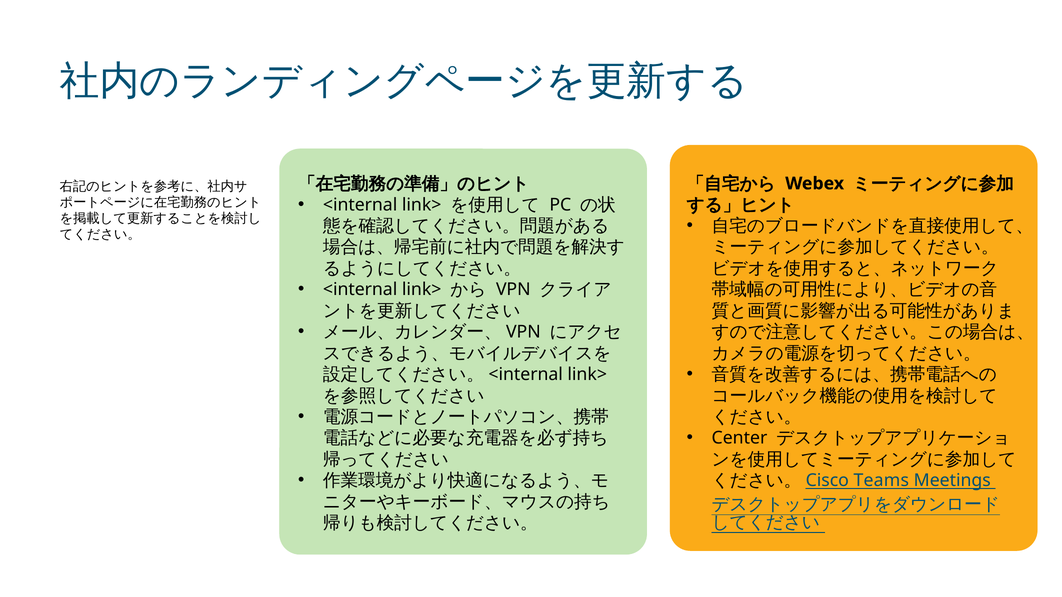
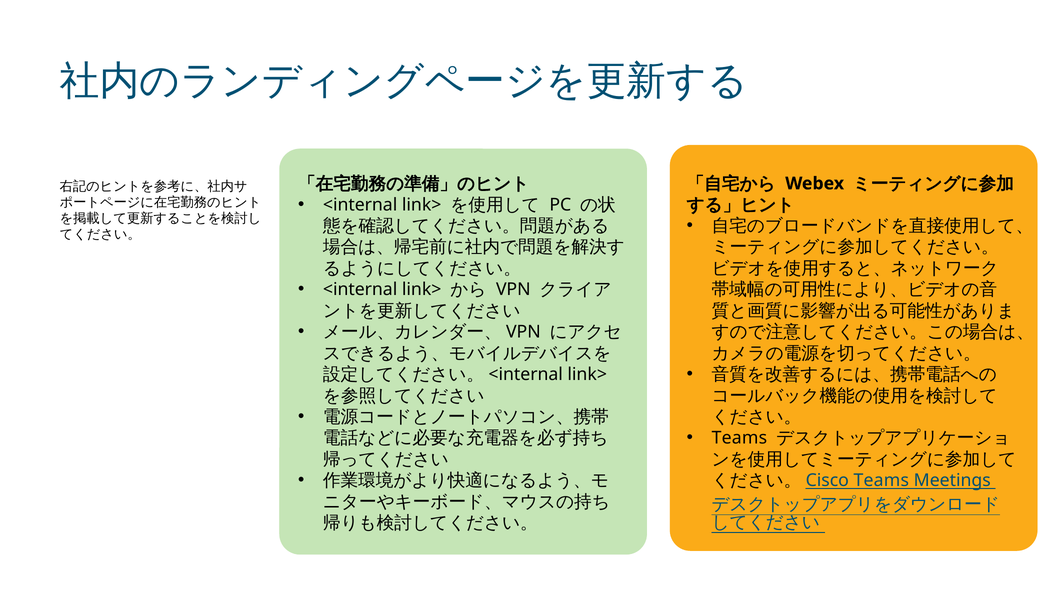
Center: Center -> Teams (739, 438)
